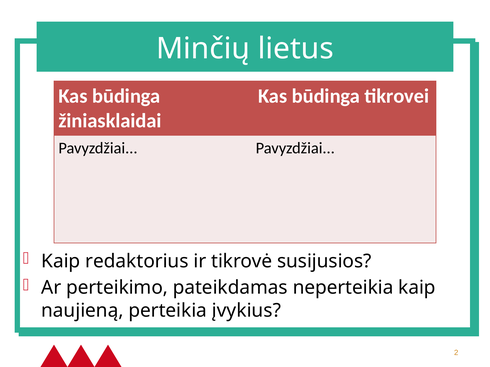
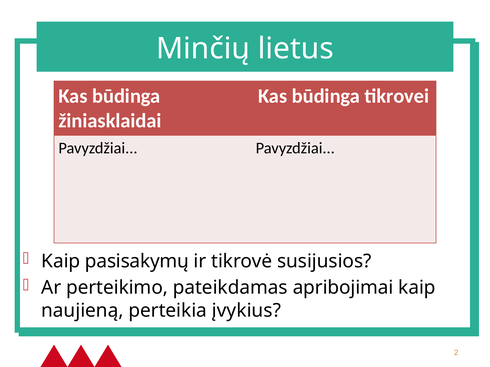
redaktorius: redaktorius -> pasisakymų (137, 261)
neperteikia: neperteikia -> apribojimai (343, 288)
